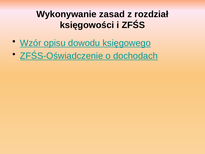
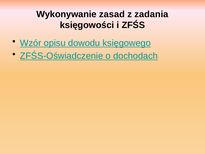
rozdział: rozdział -> zadania (151, 14)
